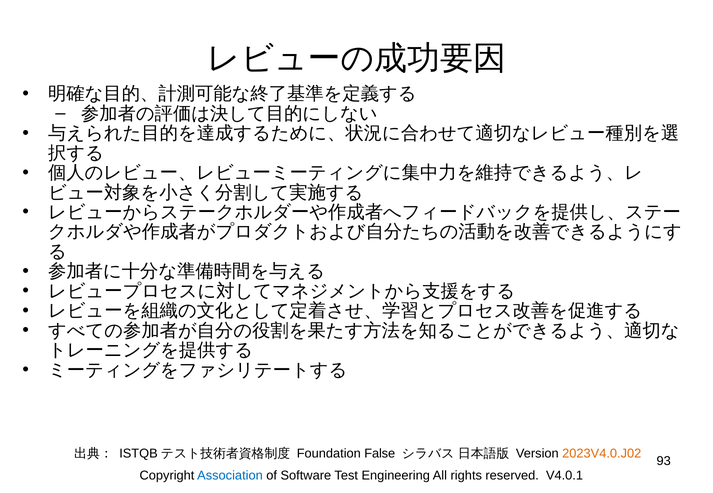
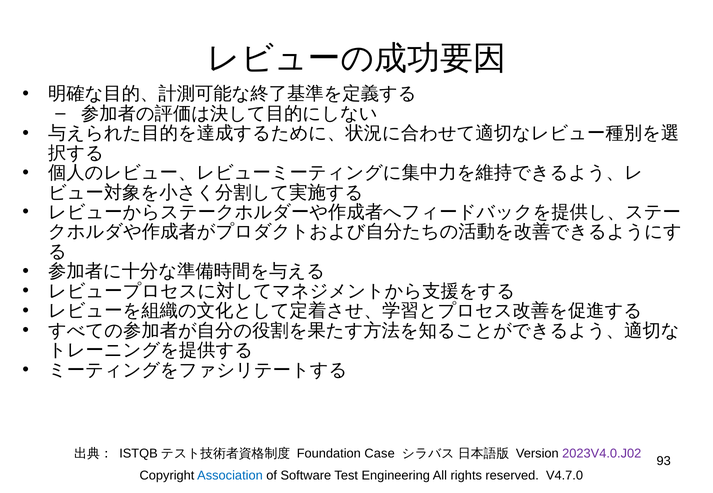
False: False -> Case (380, 454)
2023V4.0.J02 colour: orange -> purple (602, 454)
V4.0.1: V4.0.1 -> V4.7.0 (565, 476)
